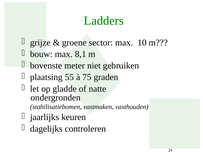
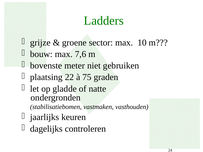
8,1: 8,1 -> 7,6 (81, 54)
55: 55 -> 22 (69, 77)
